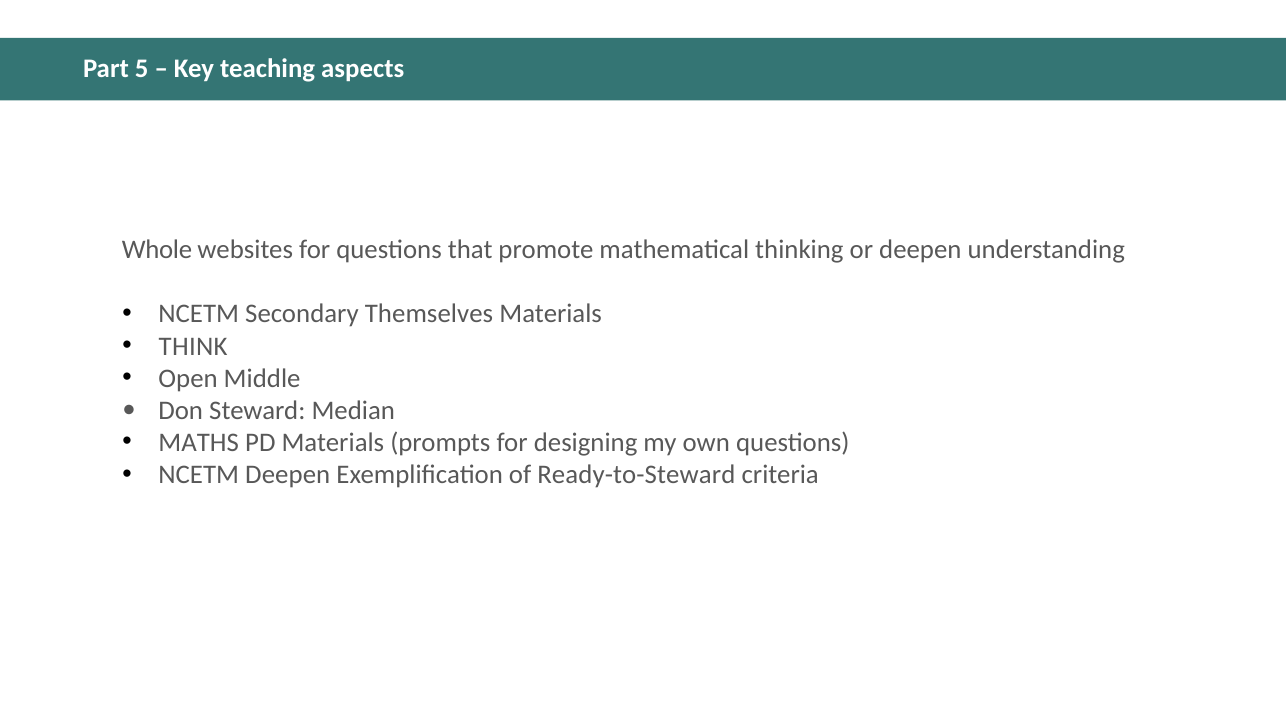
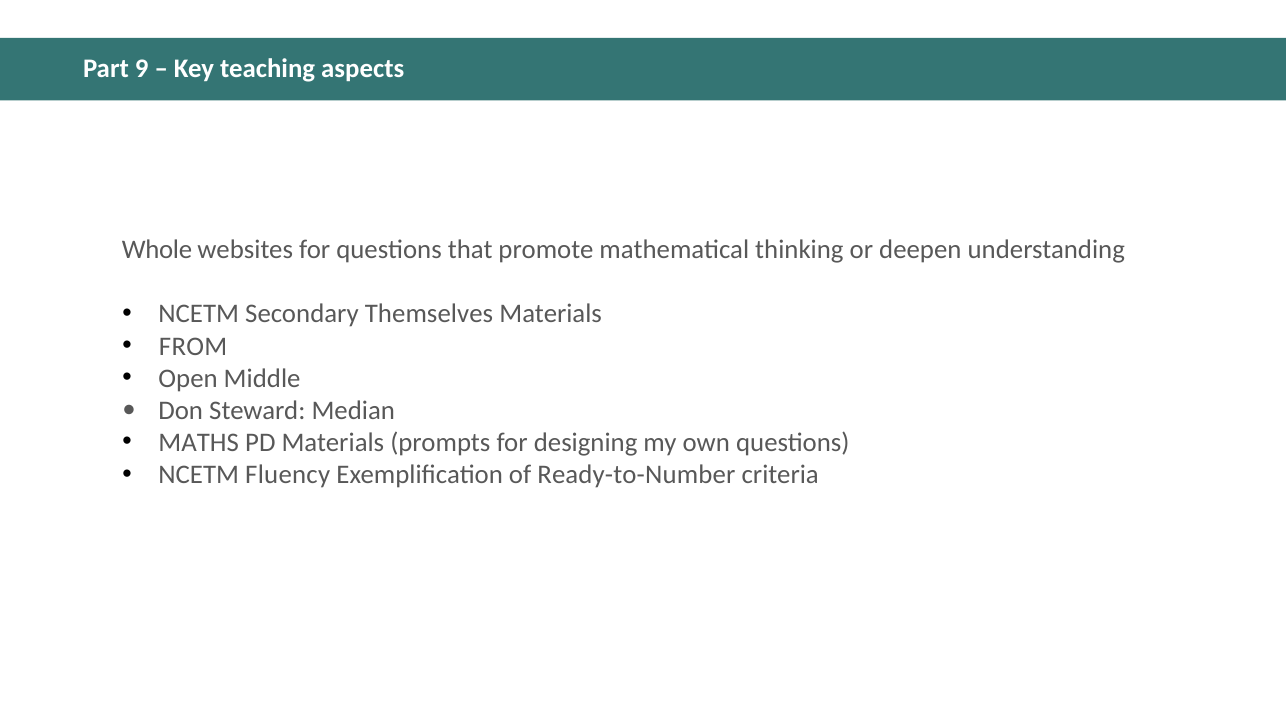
5: 5 -> 9 (142, 69)
THINK: THINK -> FROM (193, 346)
NCETM Deepen: Deepen -> Fluency (288, 475)
Ready-to-Steward: Ready-to-Steward -> Ready-to-Number (636, 475)
